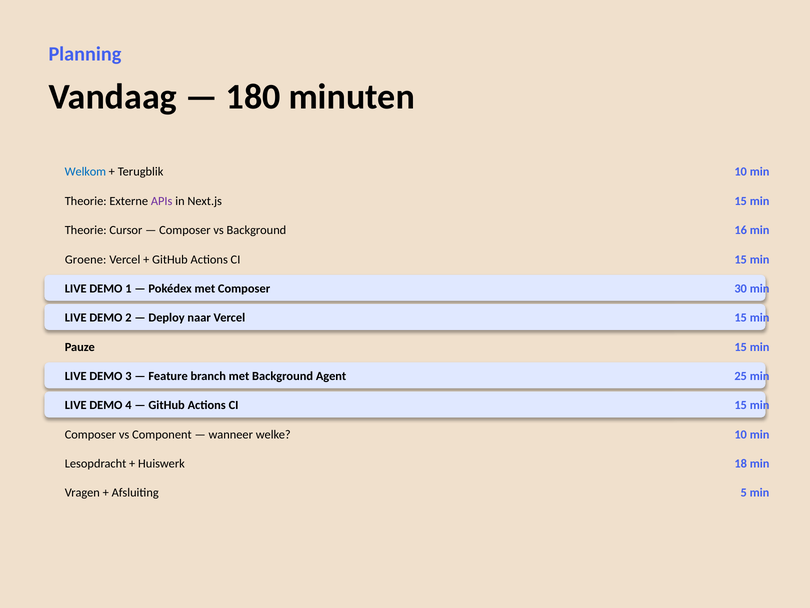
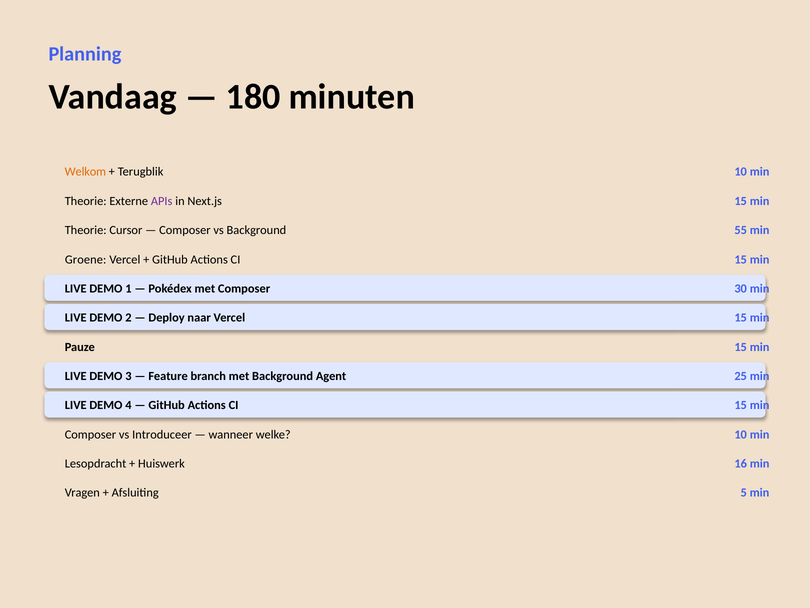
Welkom colour: blue -> orange (85, 172)
16: 16 -> 55 (741, 230)
Component: Component -> Introduceer (162, 434)
18: 18 -> 16 (741, 463)
